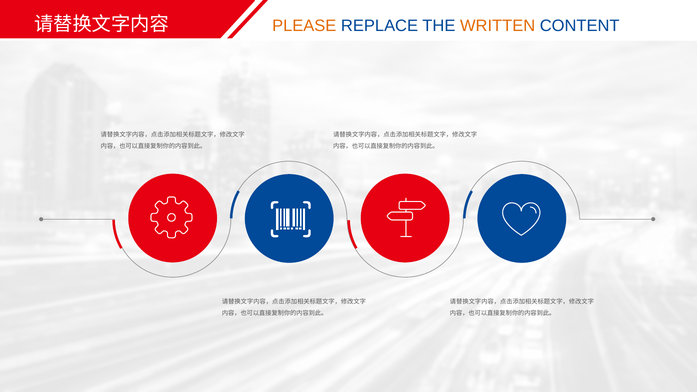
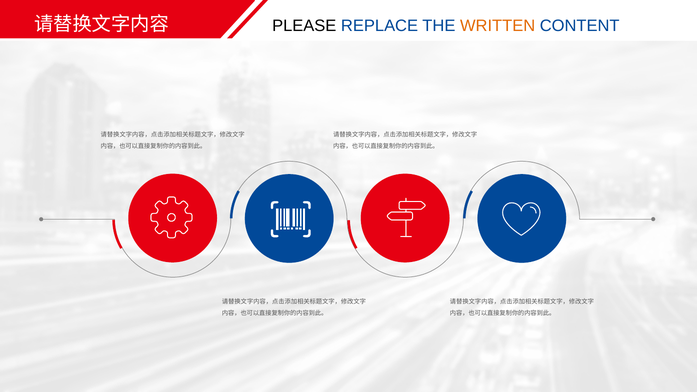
PLEASE colour: orange -> black (304, 26)
